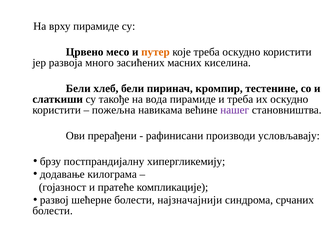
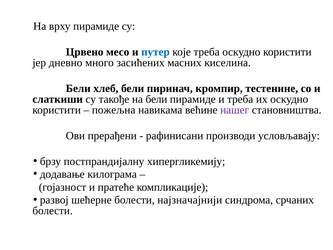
путер colour: orange -> blue (155, 52)
развоја: развоја -> дневно (66, 63)
на вода: вода -> бели (156, 99)
